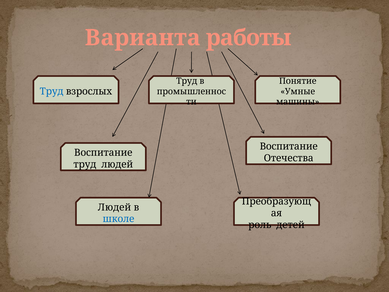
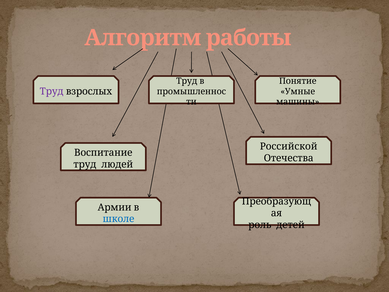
Варианта: Варианта -> Алгоритм (143, 38)
Труд colour: blue -> purple (52, 91)
Воспитание: Воспитание -> Российской (289, 146)
Людей: Людей -> Армии (115, 207)
